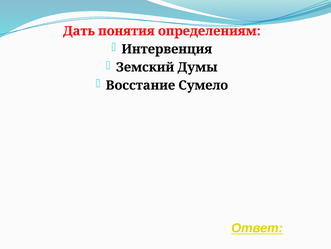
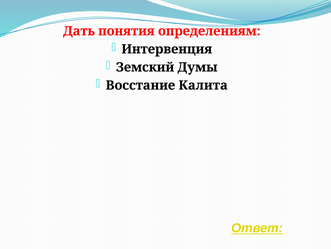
Сумело: Сумело -> Калита (203, 85)
